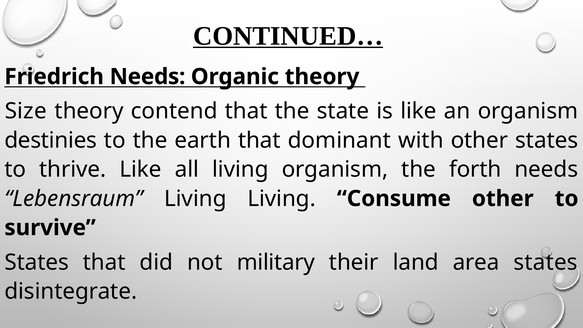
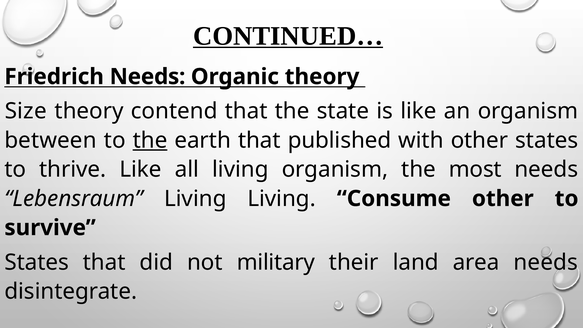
destinies: destinies -> between (51, 140)
the underline: none -> present (150, 140)
dominant: dominant -> published (339, 140)
forth: forth -> most (475, 169)
area states: states -> needs (546, 262)
